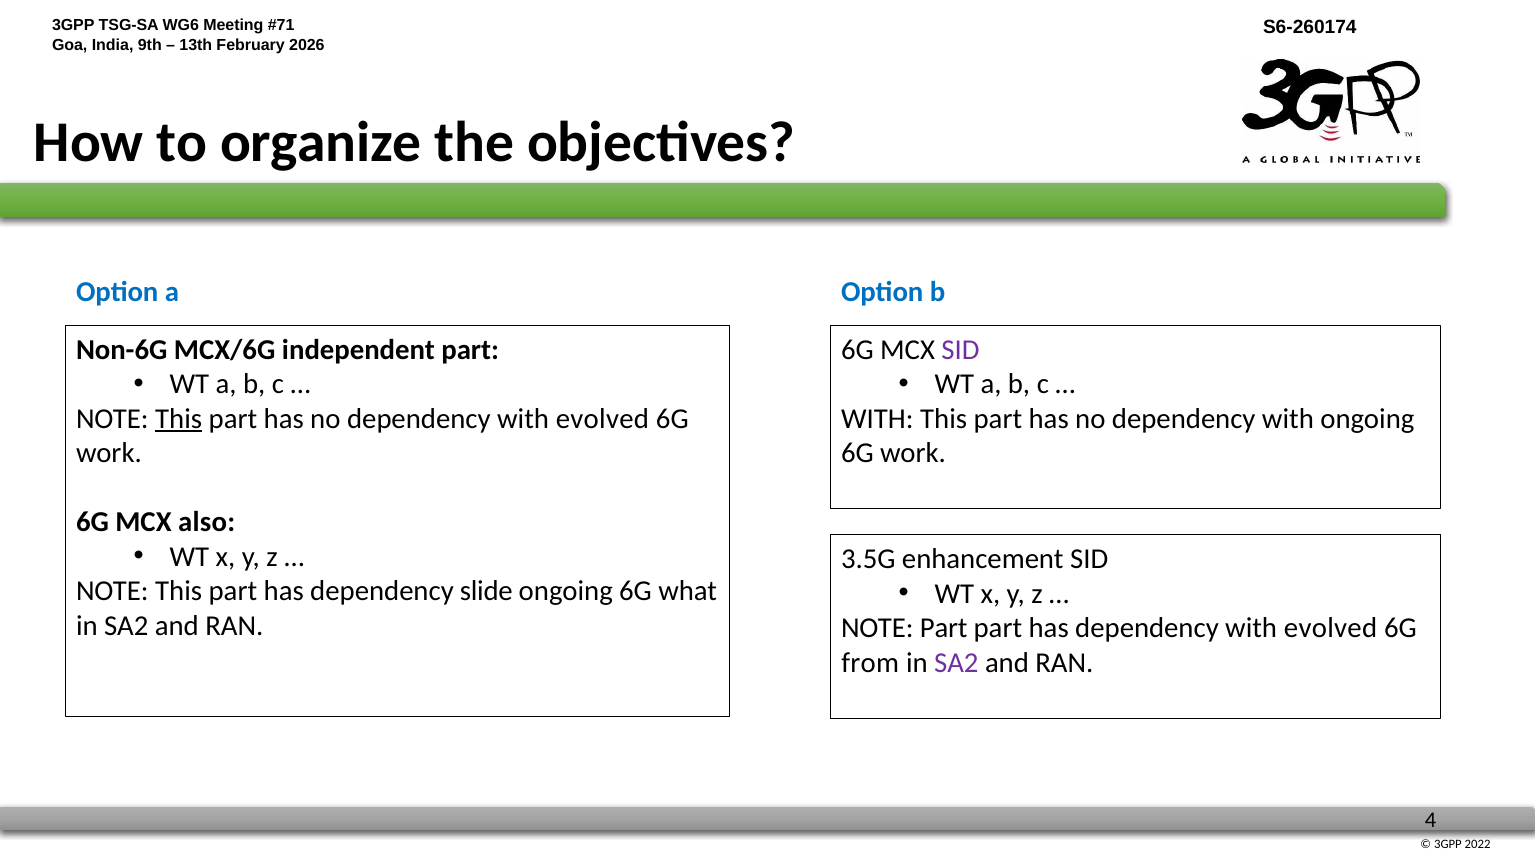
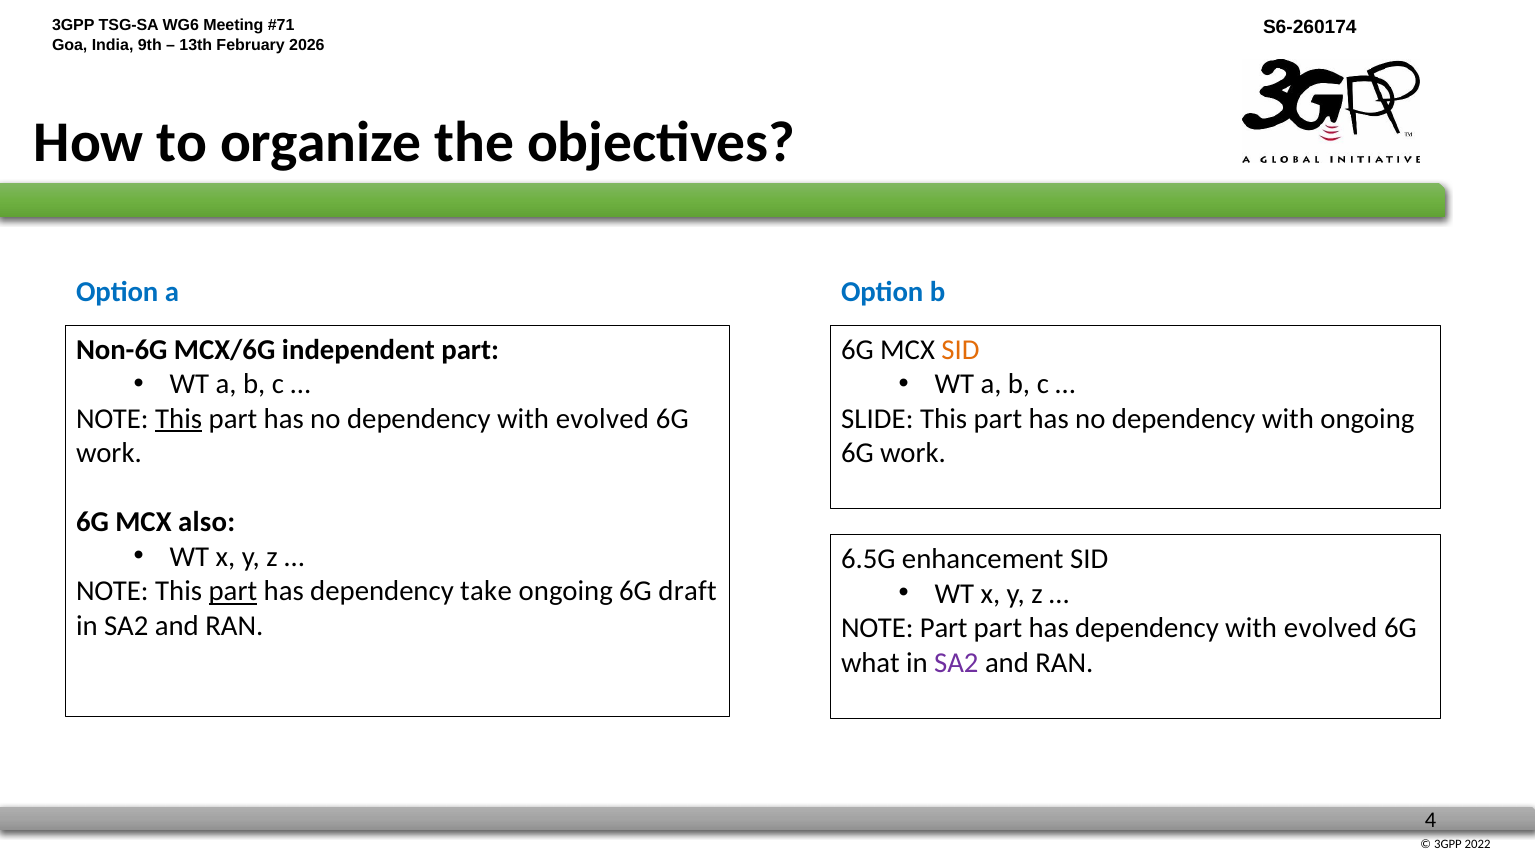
SID colour: purple -> orange (961, 350)
WITH: WITH -> SLIDE (877, 419)
3.5G: 3.5G -> 6.5G (868, 560)
part underline: none -> present (233, 592)
slide: slide -> take (486, 592)
what: what -> draft (688, 592)
from: from -> what (870, 663)
